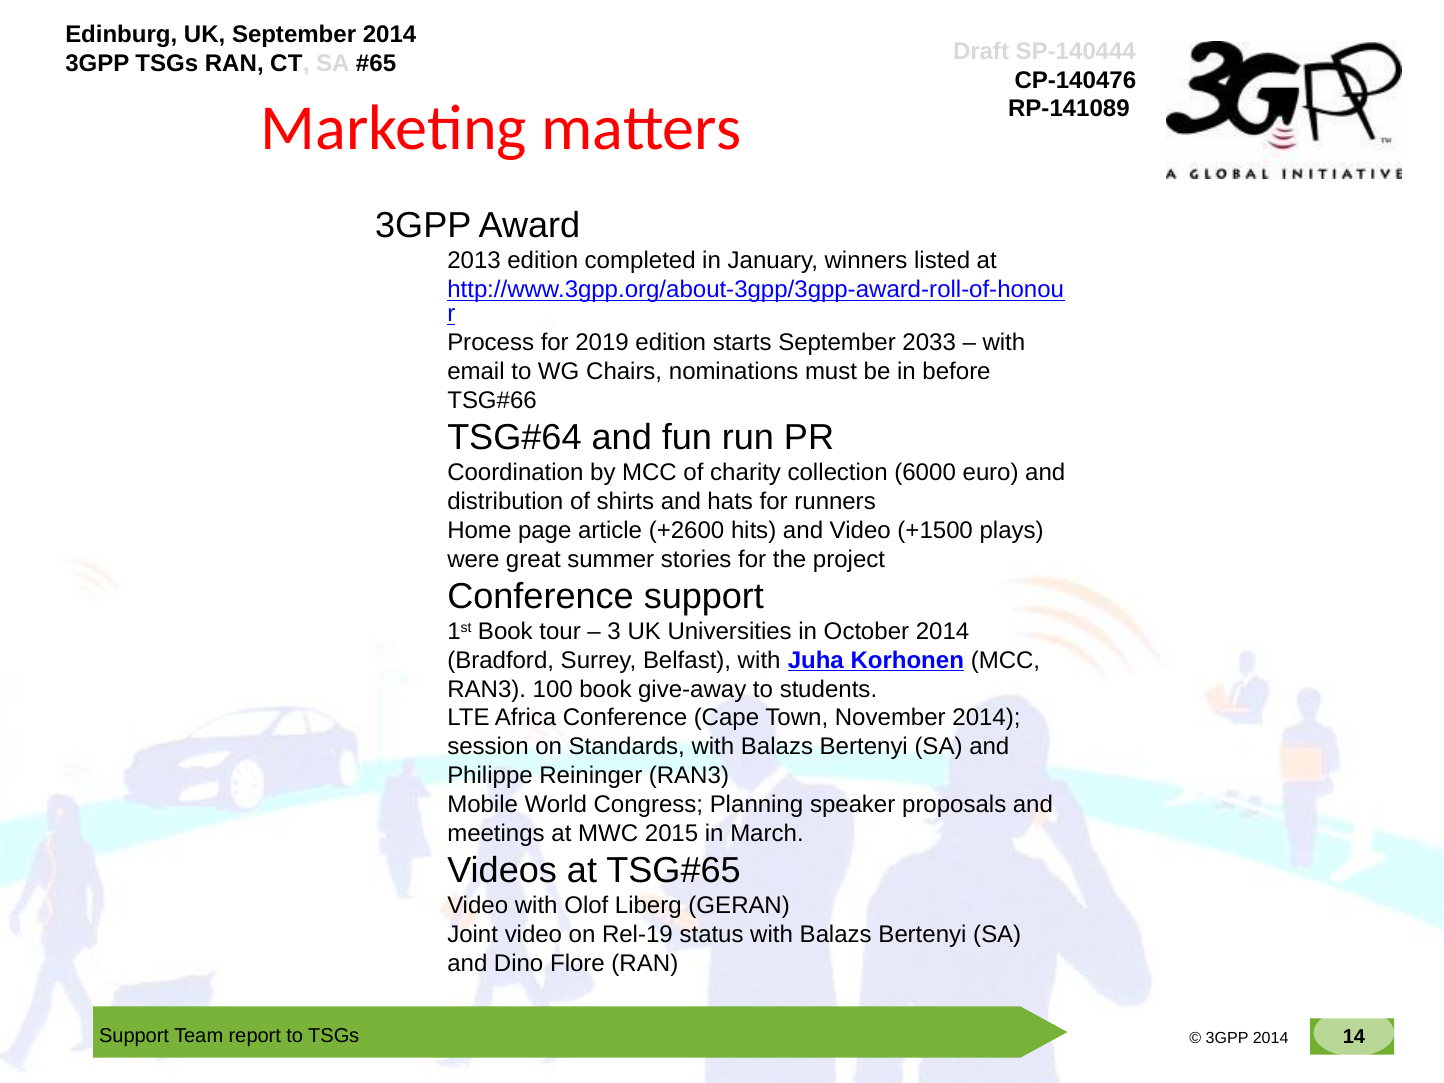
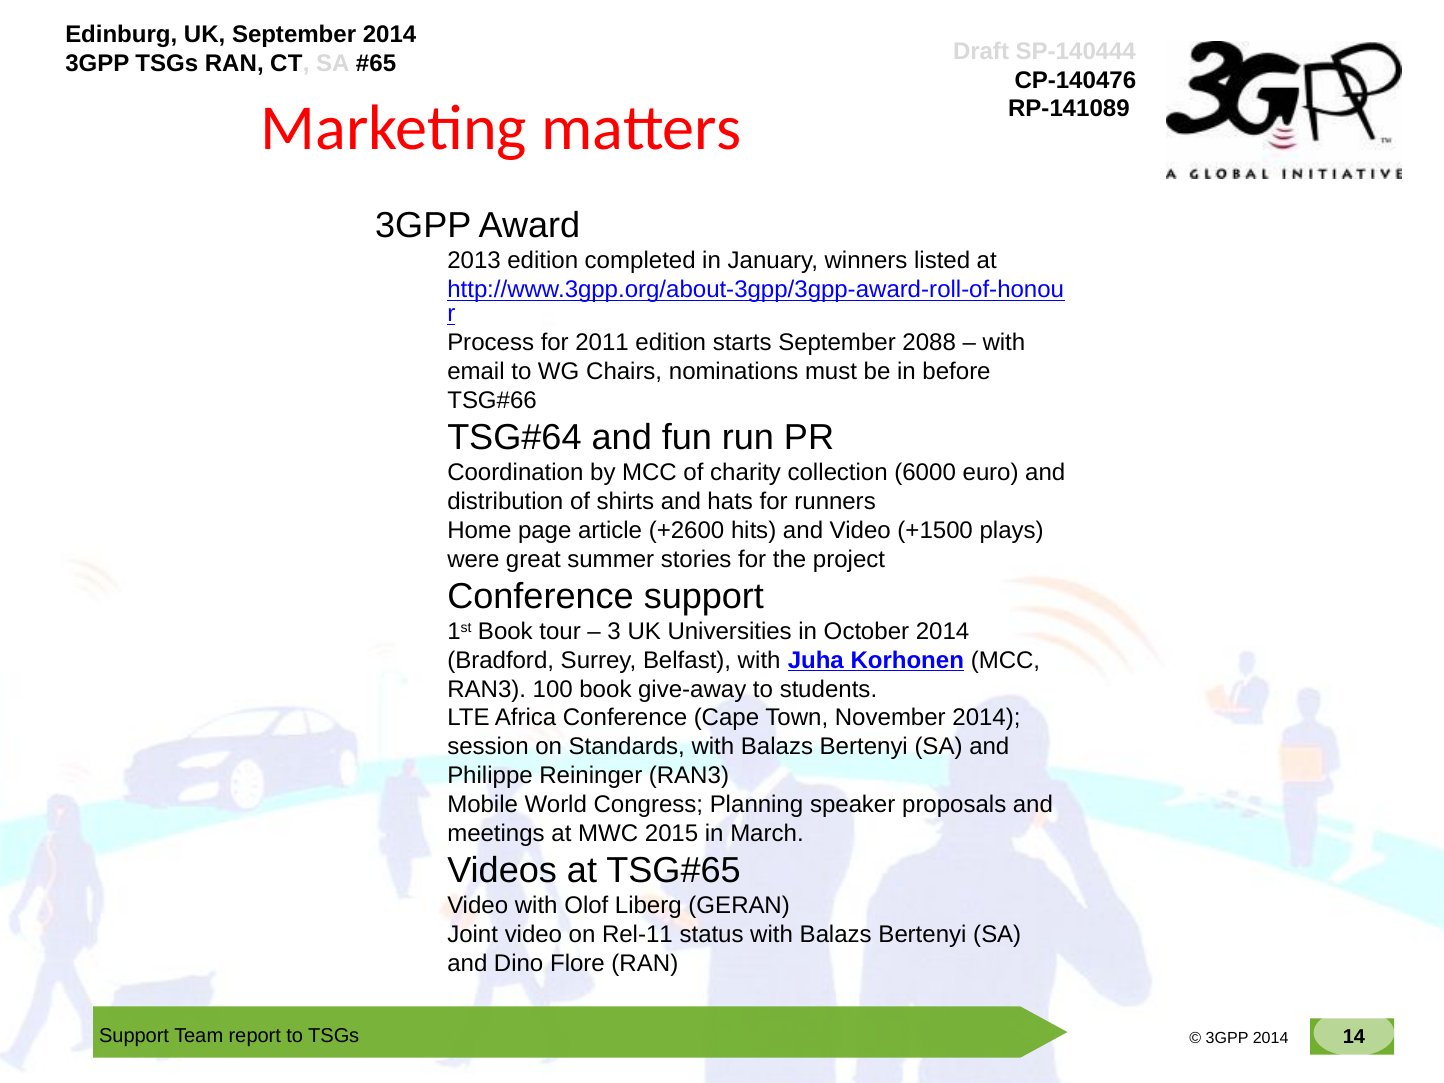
2019: 2019 -> 2011 (602, 343)
2033: 2033 -> 2088 (929, 343)
Rel-19: Rel-19 -> Rel-11 (637, 935)
